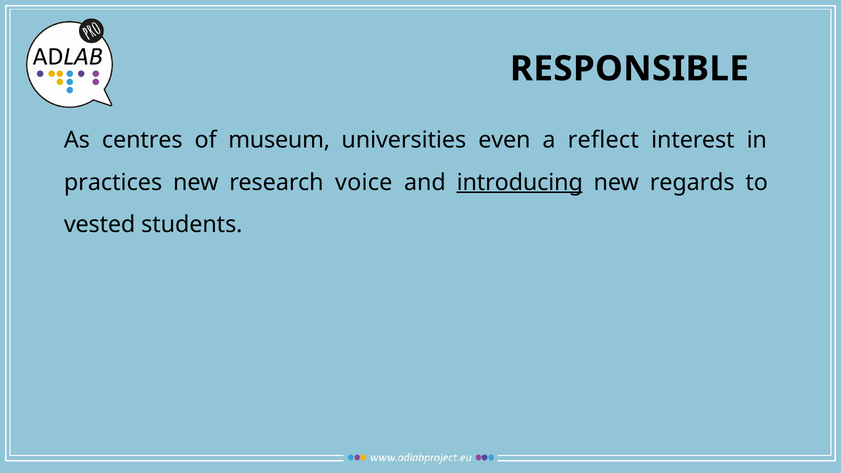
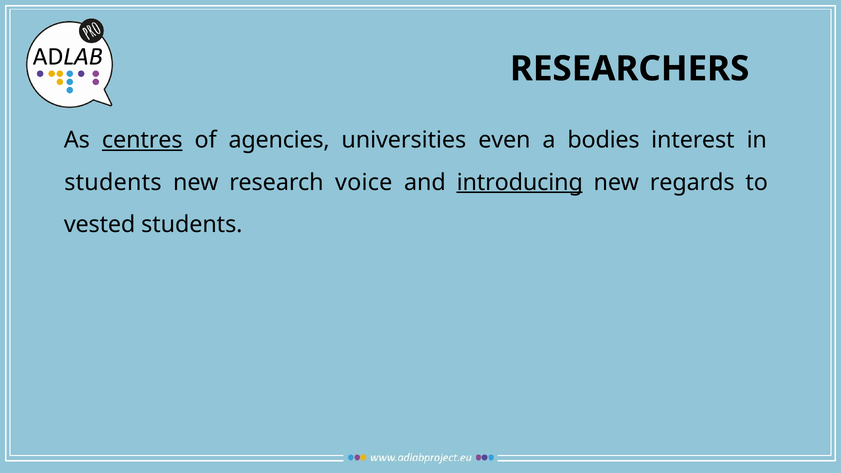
RESPONSIBLE: RESPONSIBLE -> RESEARCHERS (630, 69)
centres underline: none -> present (142, 140)
museum: museum -> agencies (279, 140)
reflect: reflect -> bodies (604, 140)
practices: practices -> students (113, 182)
